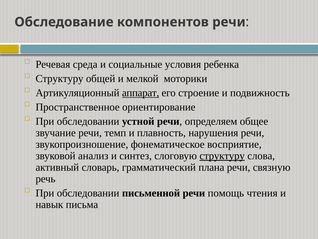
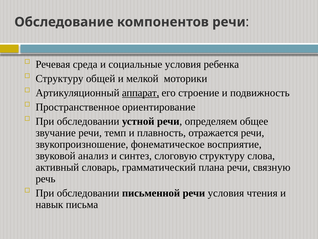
нарушения: нарушения -> отражается (213, 133)
структуру underline: present -> none (222, 156)
речи помощь: помощь -> условия (226, 193)
